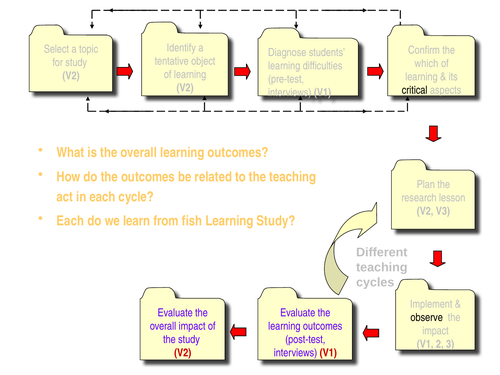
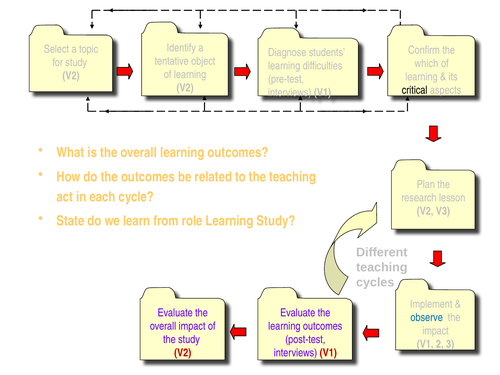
Each: Each -> State (70, 221)
fish: fish -> role (192, 221)
observe colour: black -> blue (427, 318)
